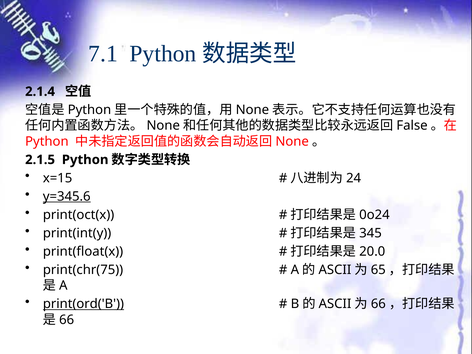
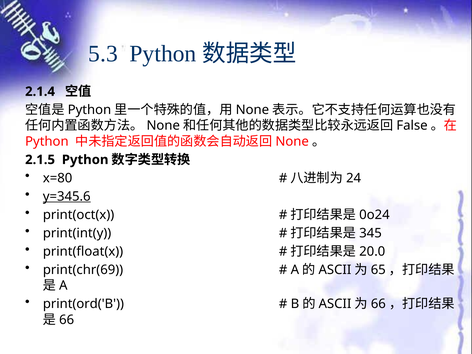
7.1: 7.1 -> 5.3 (103, 54)
x=15: x=15 -> x=80 (58, 178)
print(chr(75: print(chr(75 -> print(chr(69 (83, 270)
print(ord('B underline: present -> none (83, 304)
